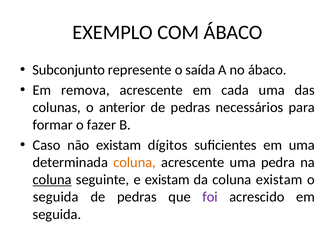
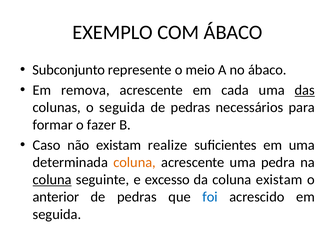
saída: saída -> meio (200, 70)
das underline: none -> present (305, 90)
o anterior: anterior -> seguida (122, 108)
dígitos: dígitos -> realize (168, 145)
e existam: existam -> excesso (167, 180)
seguida: seguida -> anterior (56, 197)
foi colour: purple -> blue (210, 197)
